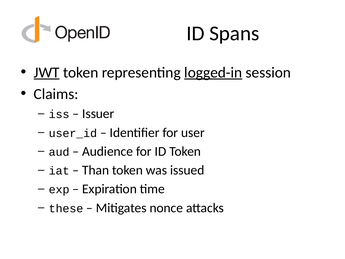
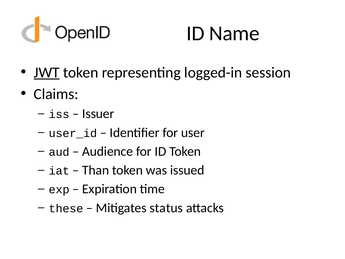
Spans: Spans -> Name (234, 33)
logged-in underline: present -> none (213, 72)
nonce: nonce -> status (166, 208)
